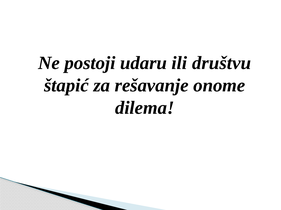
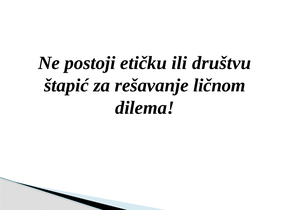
udaru: udaru -> etičku (144, 63)
onome: onome -> ličnom (219, 86)
